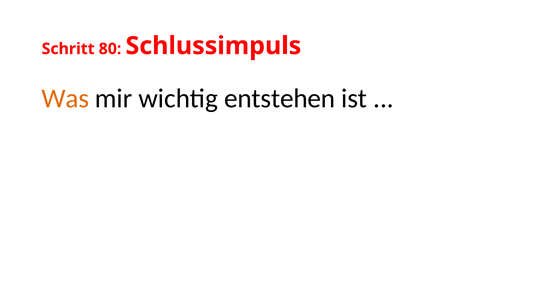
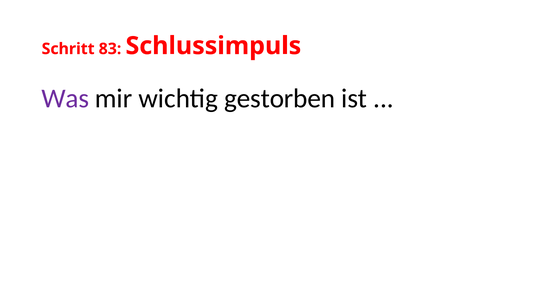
80: 80 -> 83 (110, 49)
Was colour: orange -> purple (65, 98)
entstehen: entstehen -> gestorben (280, 98)
